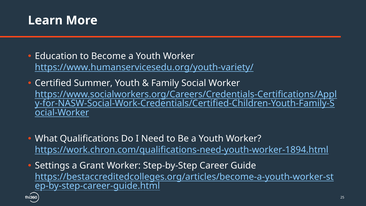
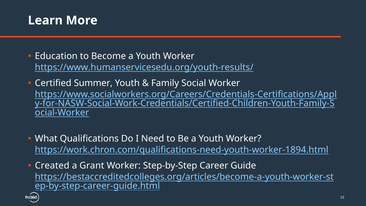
https://www.humanservicesedu.org/youth-variety/: https://www.humanservicesedu.org/youth-variety/ -> https://www.humanservicesedu.org/youth-results/ (144, 67)
Settings: Settings -> Created (52, 165)
